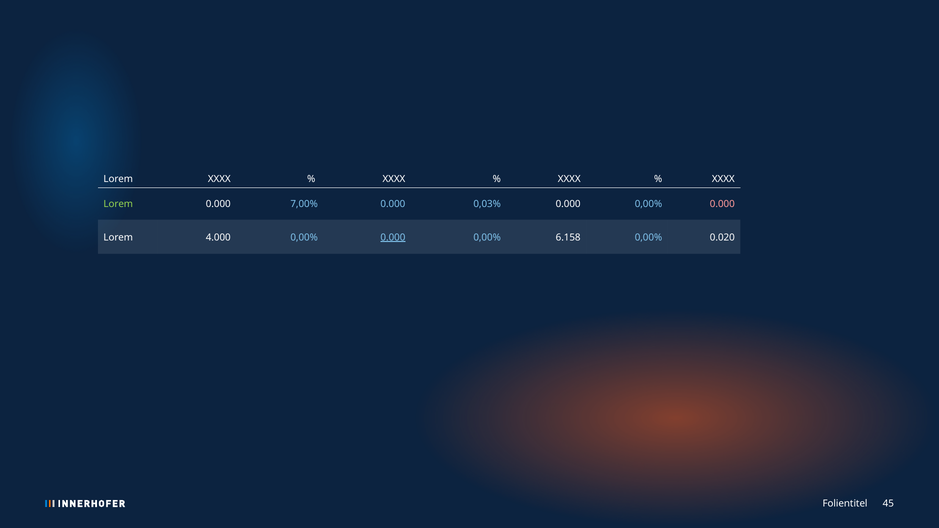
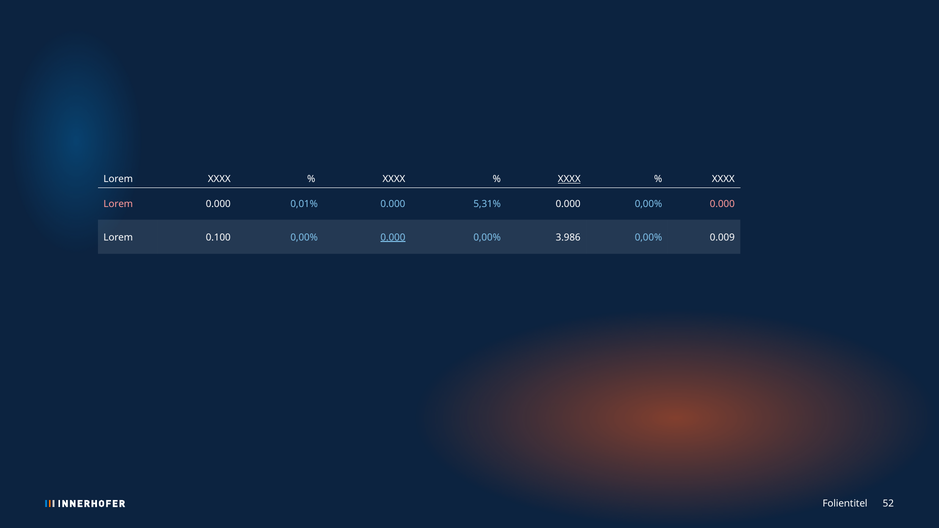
XXXX underline: none -> present (569, 179)
Lorem colour: light green -> pink (118, 204)
7,00%: 7,00% -> 0,01% (304, 204)
0,03%: 0,03% -> 5,31% (487, 204)
4.000: 4.000 -> 0.100 (218, 237)
6.158: 6.158 -> 3.986 (568, 237)
0.020: 0.020 -> 0.009 (722, 237)
45: 45 -> 52 (888, 504)
